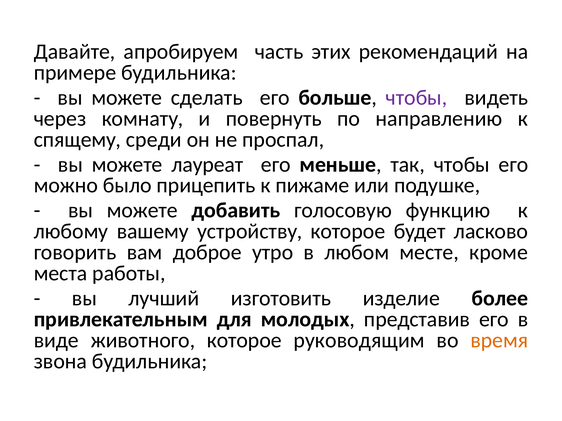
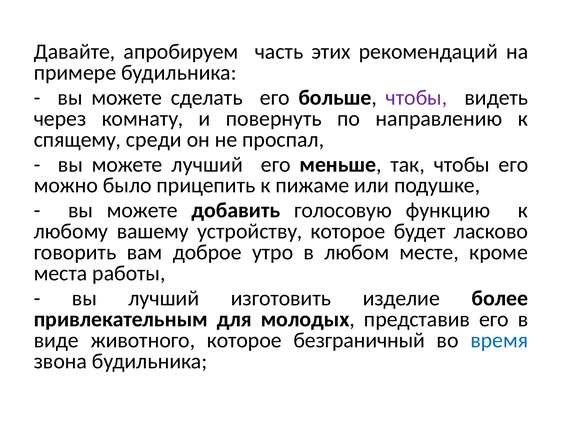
можете лауреат: лауреат -> лучший (207, 165)
руководящим: руководящим -> безграничный (359, 341)
время colour: orange -> blue (499, 341)
